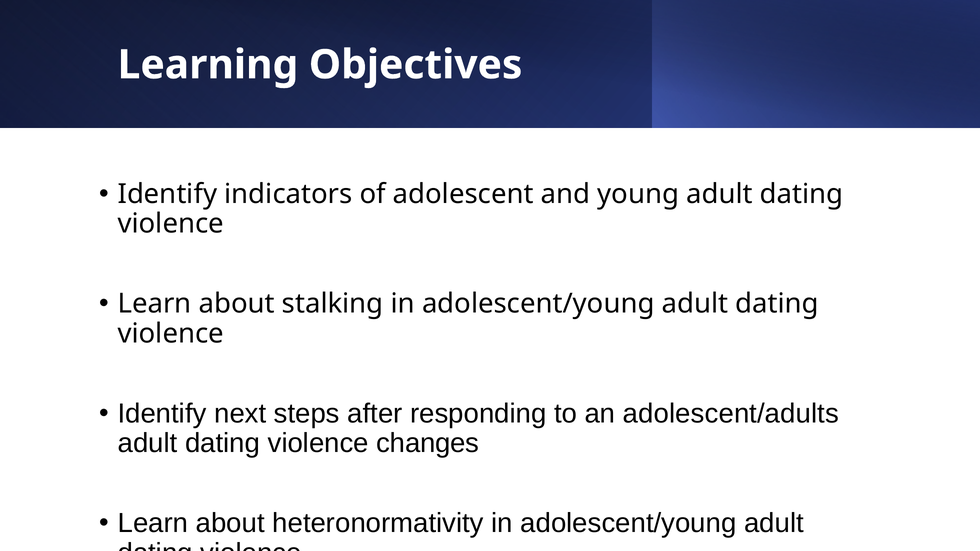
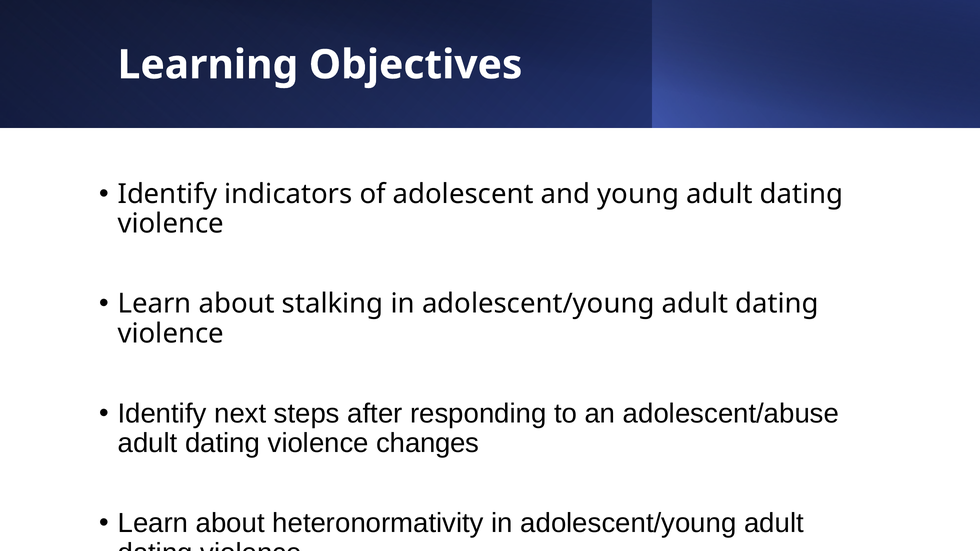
adolescent/adults: adolescent/adults -> adolescent/abuse (731, 414)
